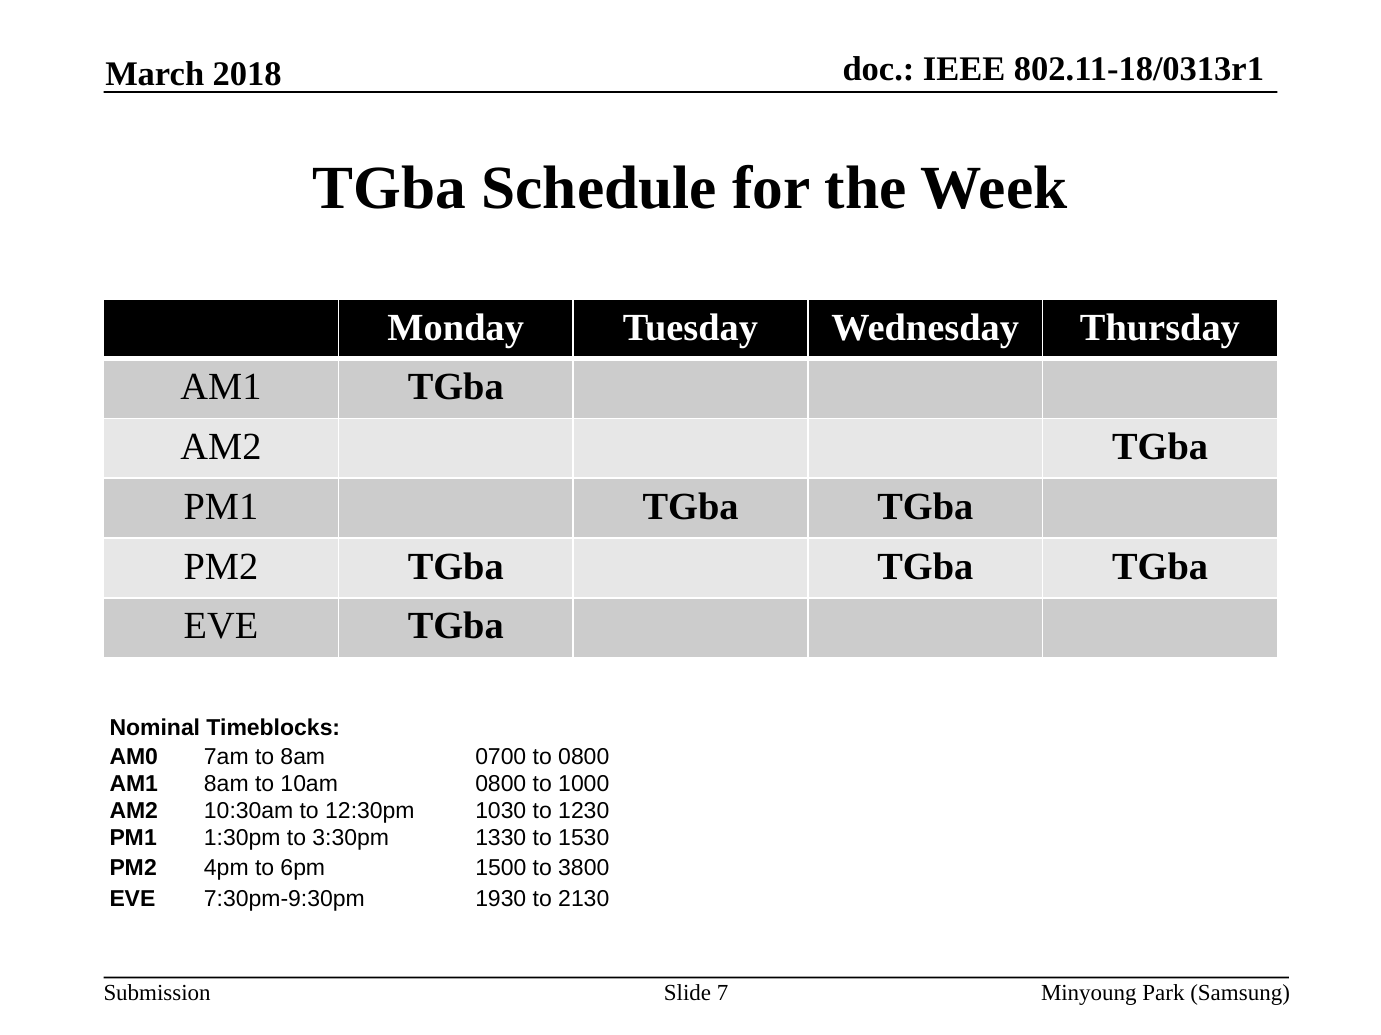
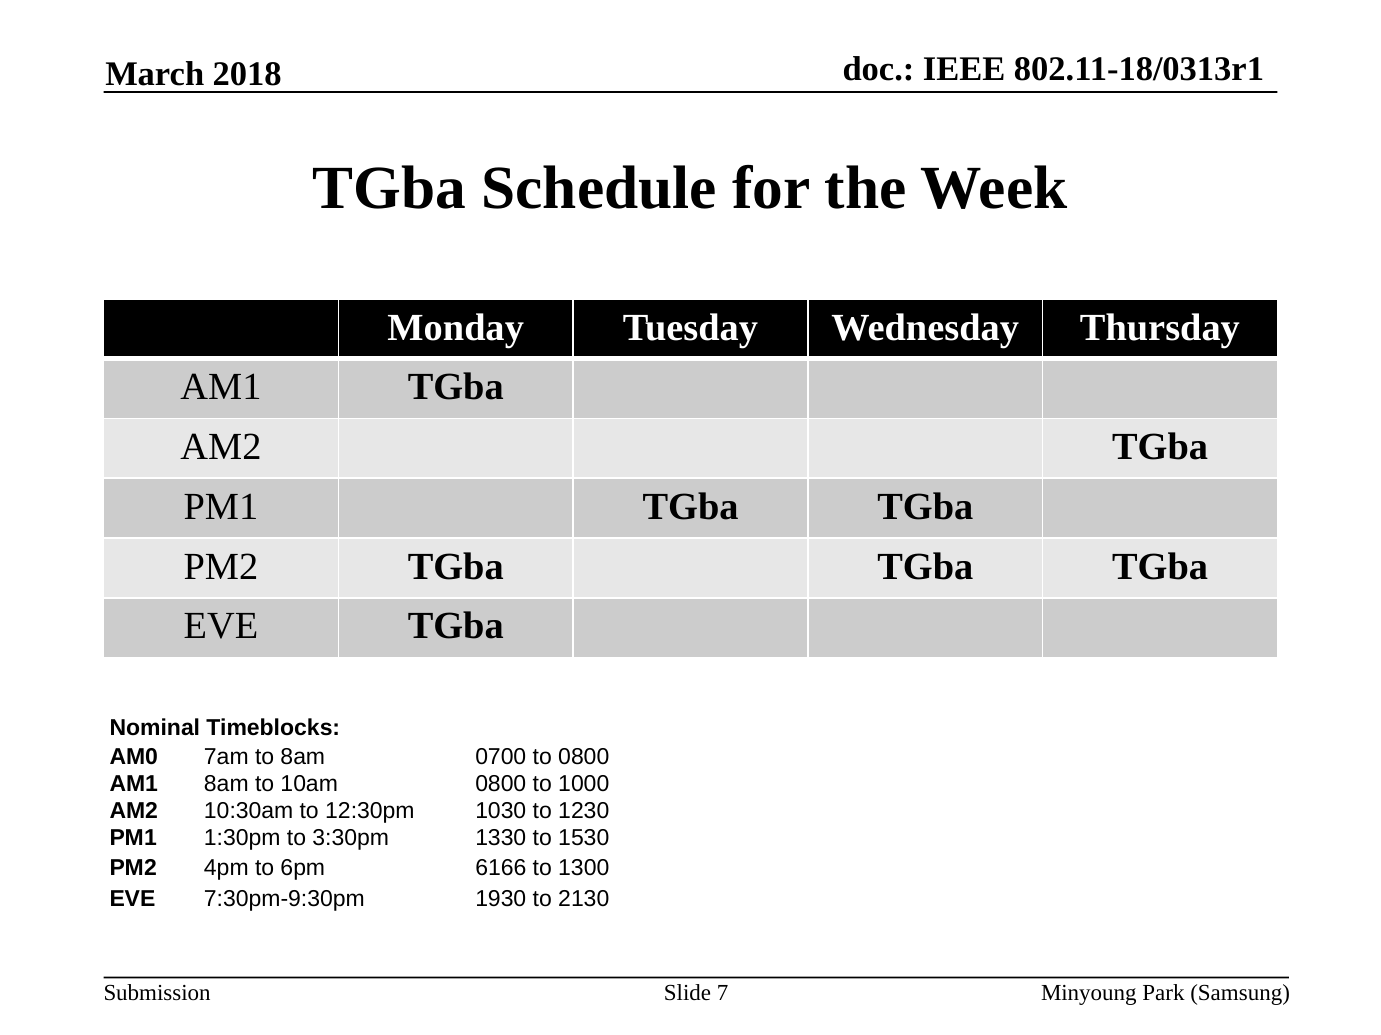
1500: 1500 -> 6166 (501, 869)
3800: 3800 -> 1300 (584, 869)
